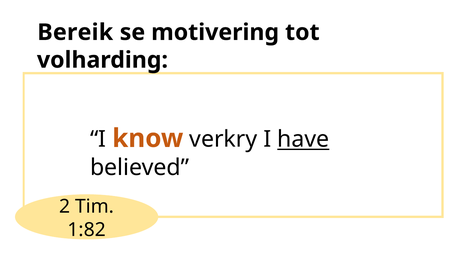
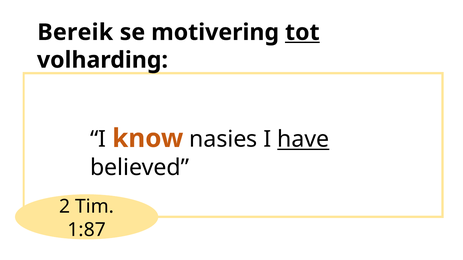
tot underline: none -> present (302, 32)
verkry: verkry -> nasies (223, 140)
1:82: 1:82 -> 1:87 (87, 230)
